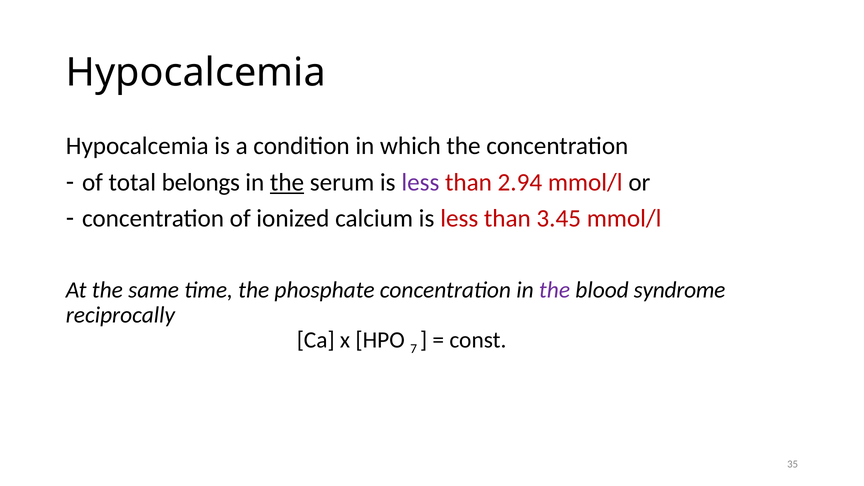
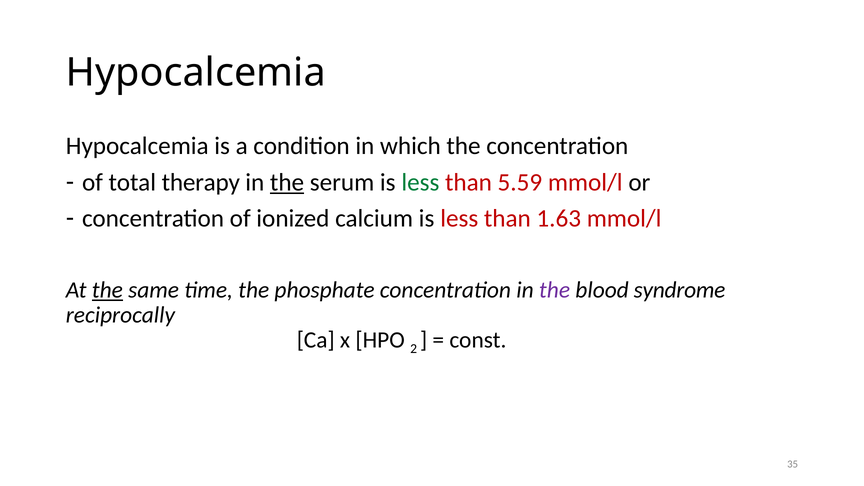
belongs: belongs -> therapy (201, 182)
less colour: purple -> green (420, 182)
2.94: 2.94 -> 5.59 (520, 182)
3.45: 3.45 -> 1.63 (559, 219)
the underline: none -> present (107, 290)
7: 7 -> 2 (414, 349)
